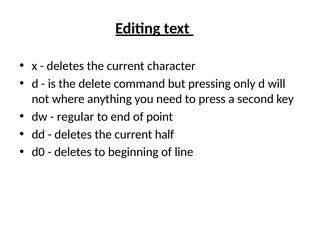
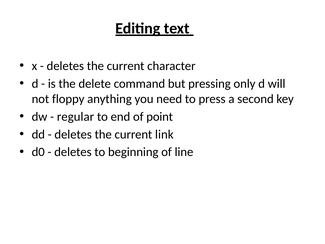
where: where -> floppy (68, 99)
half: half -> link (164, 134)
